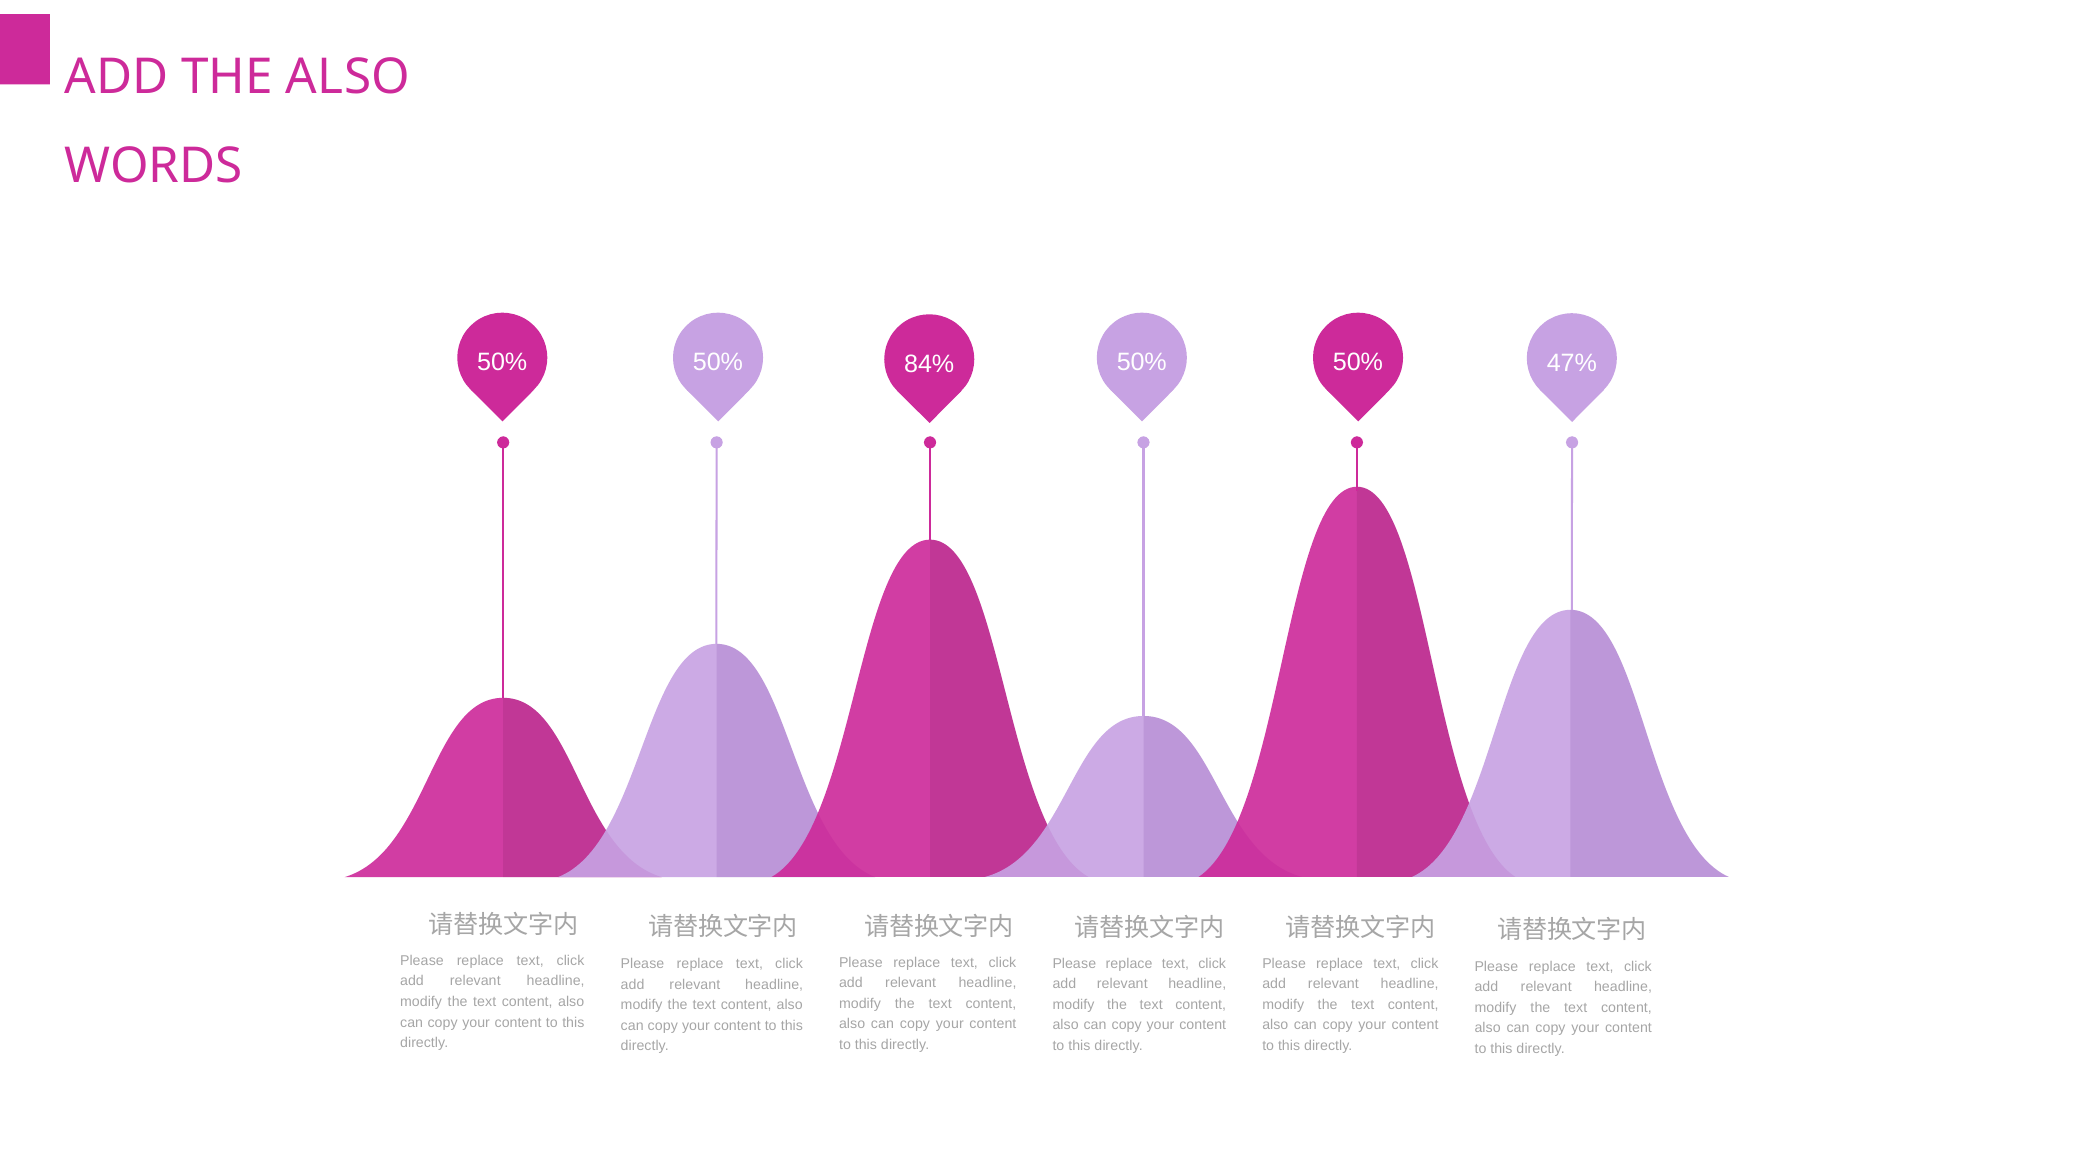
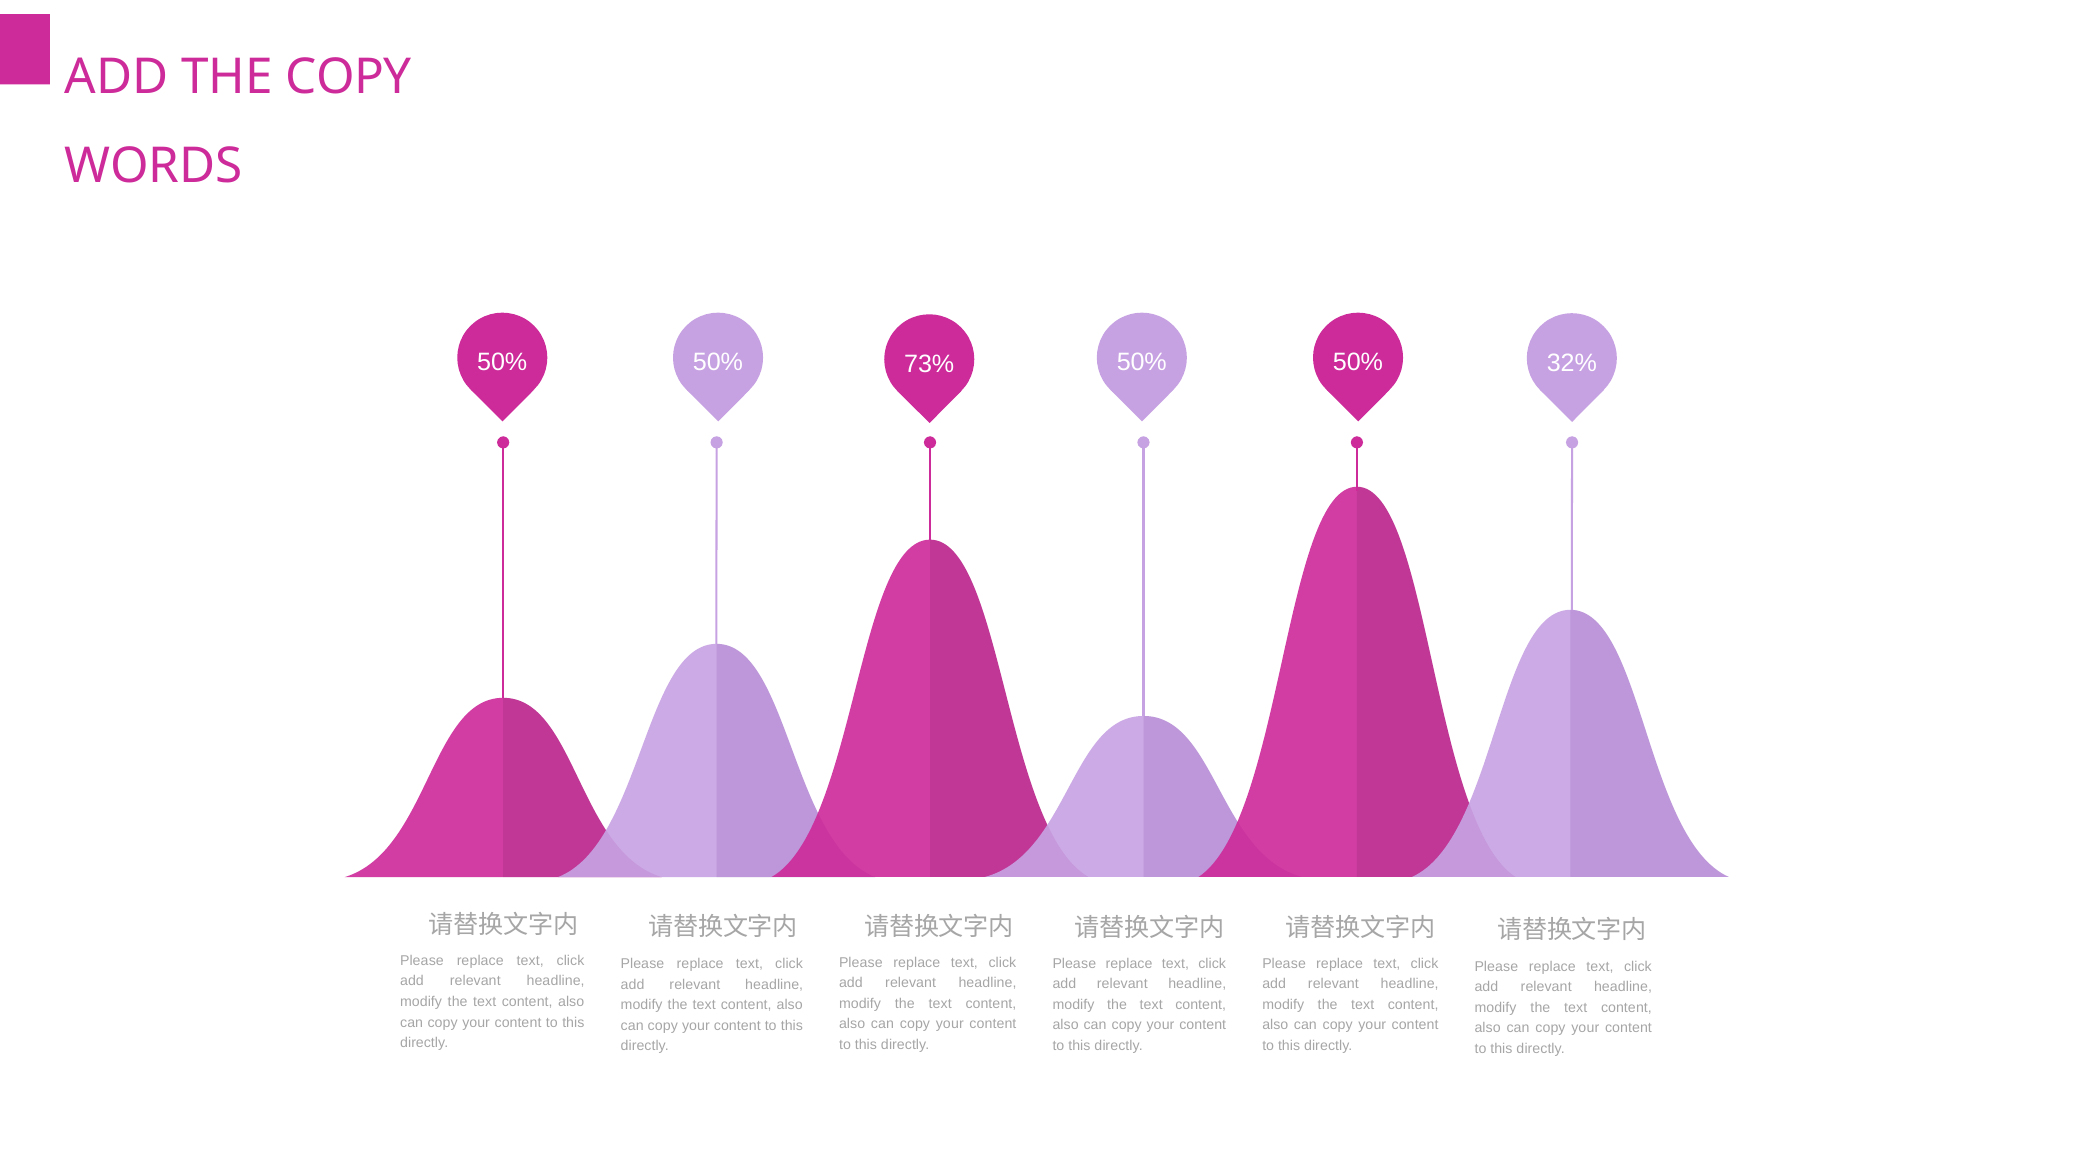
THE ALSO: ALSO -> COPY (349, 77)
84%: 84% -> 73% (929, 364)
47%: 47% -> 32% (1572, 363)
